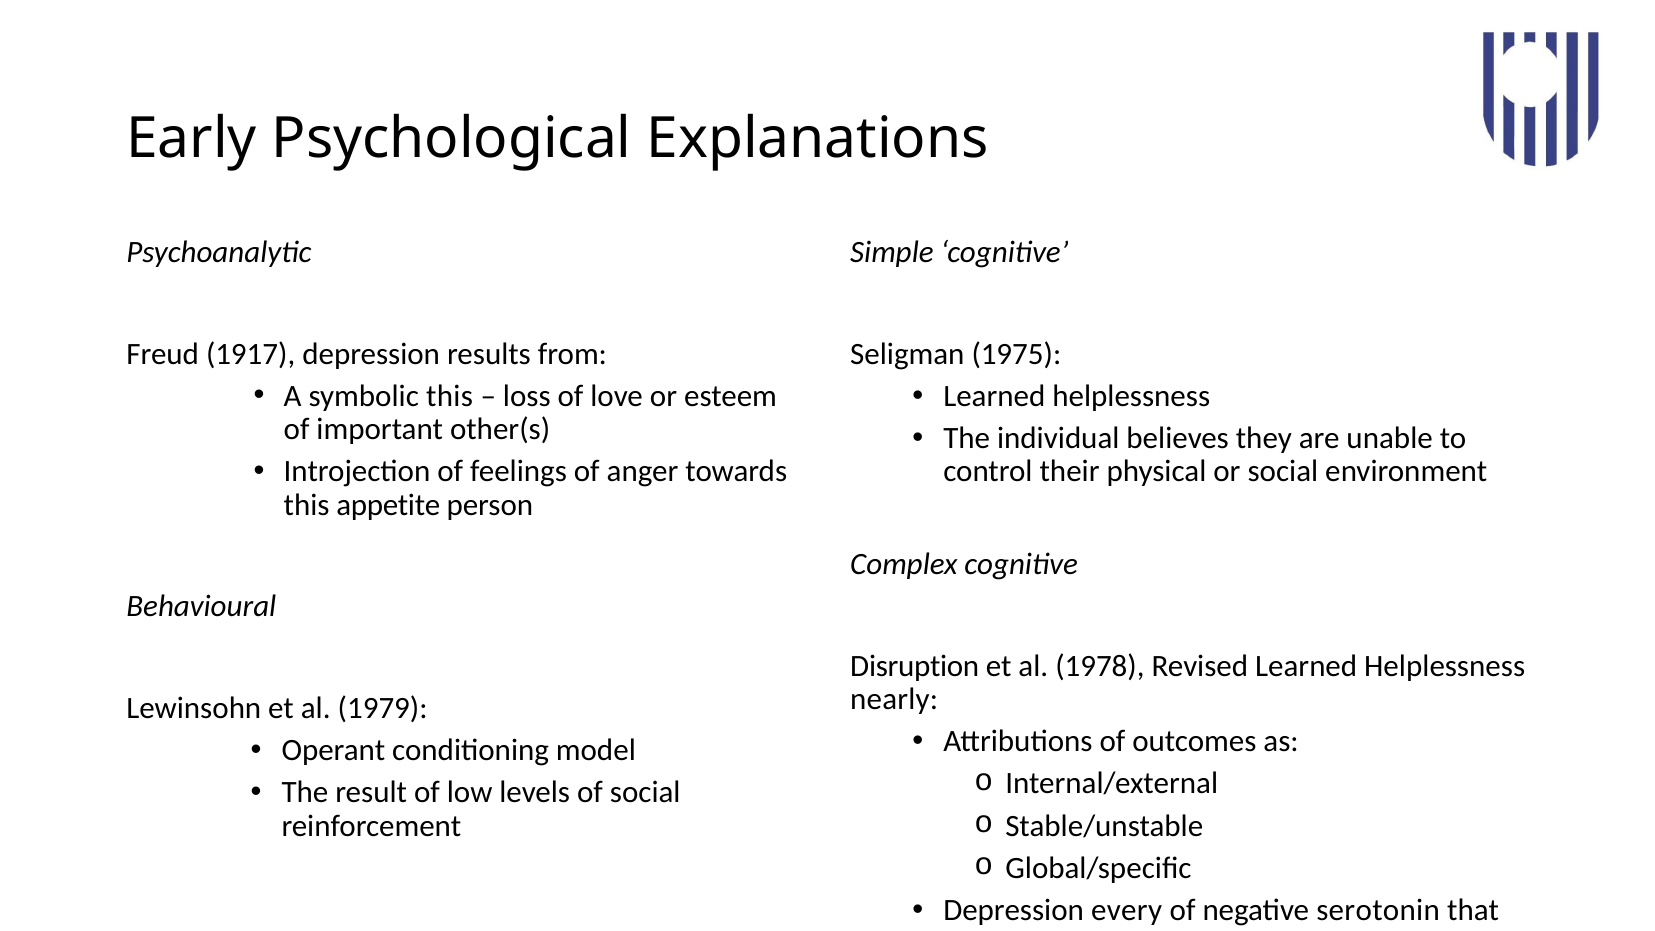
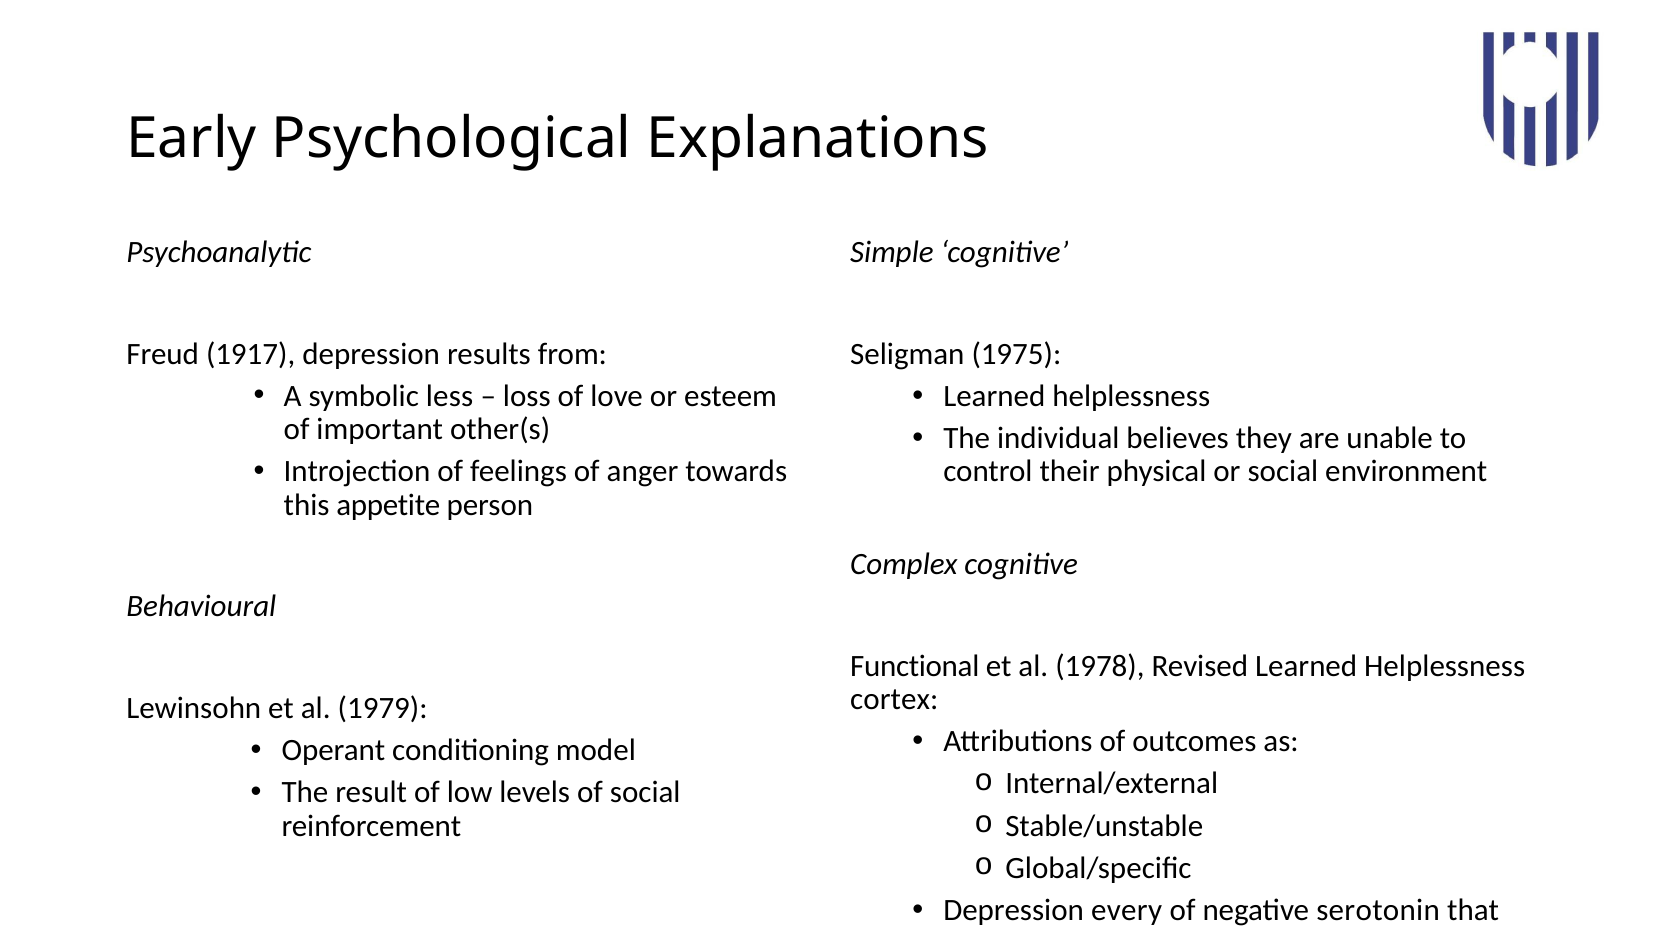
symbolic this: this -> less (450, 396)
Disruption: Disruption -> Functional (915, 666)
nearly: nearly -> cortex (894, 699)
